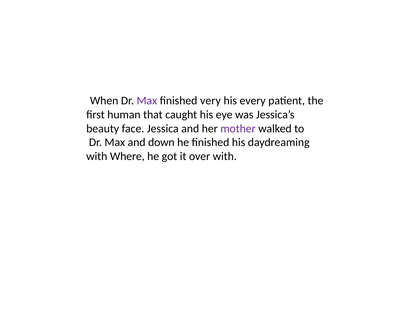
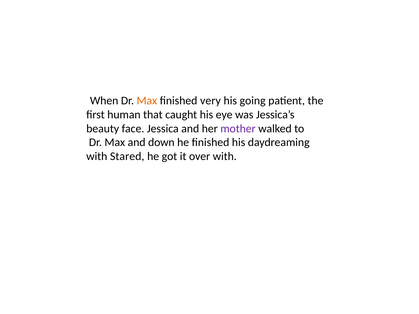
Max colour: purple -> orange (147, 101)
every: every -> going (253, 101)
Where: Where -> Stared (127, 157)
